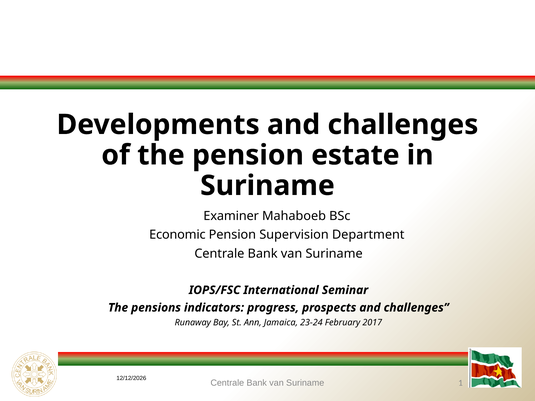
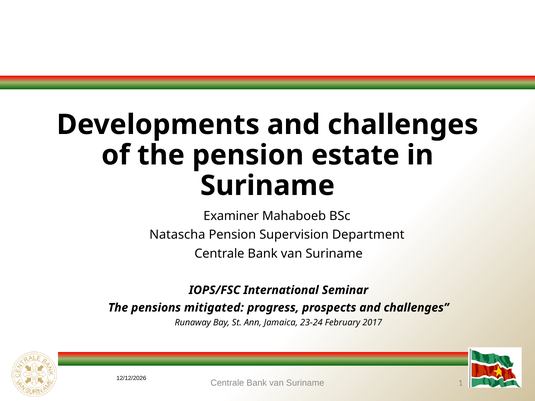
Economic: Economic -> Natascha (177, 235)
indicators: indicators -> mitigated (214, 308)
